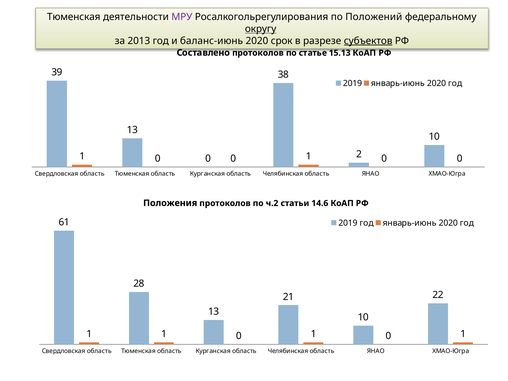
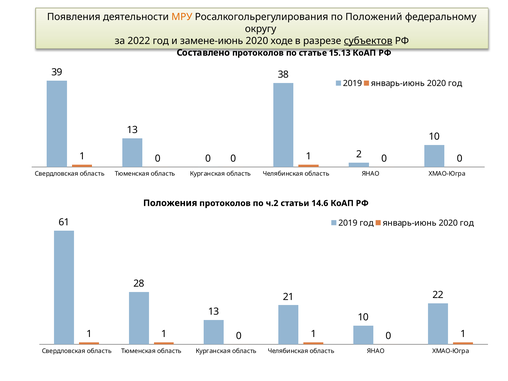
Тюменская: Тюменская -> Появления (74, 17)
МРУ colour: purple -> orange (182, 17)
округу underline: present -> none (261, 29)
2013: 2013 -> 2022 (139, 41)
баланс-июнь: баланс-июнь -> замене-июнь (212, 41)
срок: срок -> ходе (282, 41)
